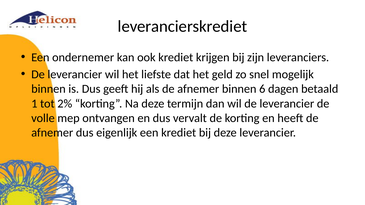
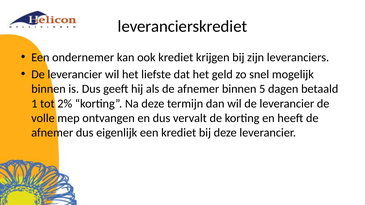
6: 6 -> 5 (262, 89)
